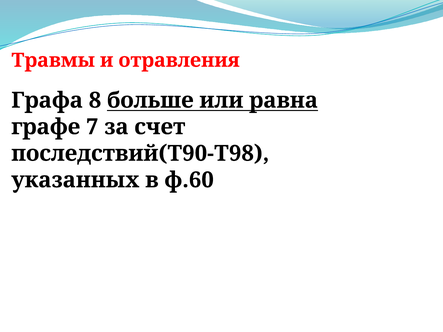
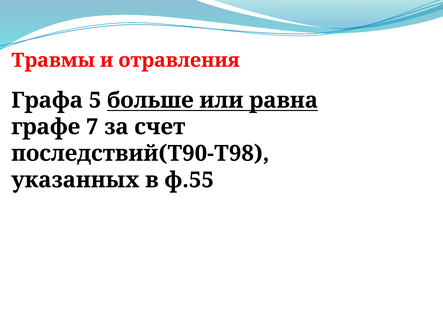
8: 8 -> 5 (95, 100)
ф.60: ф.60 -> ф.55 (189, 180)
